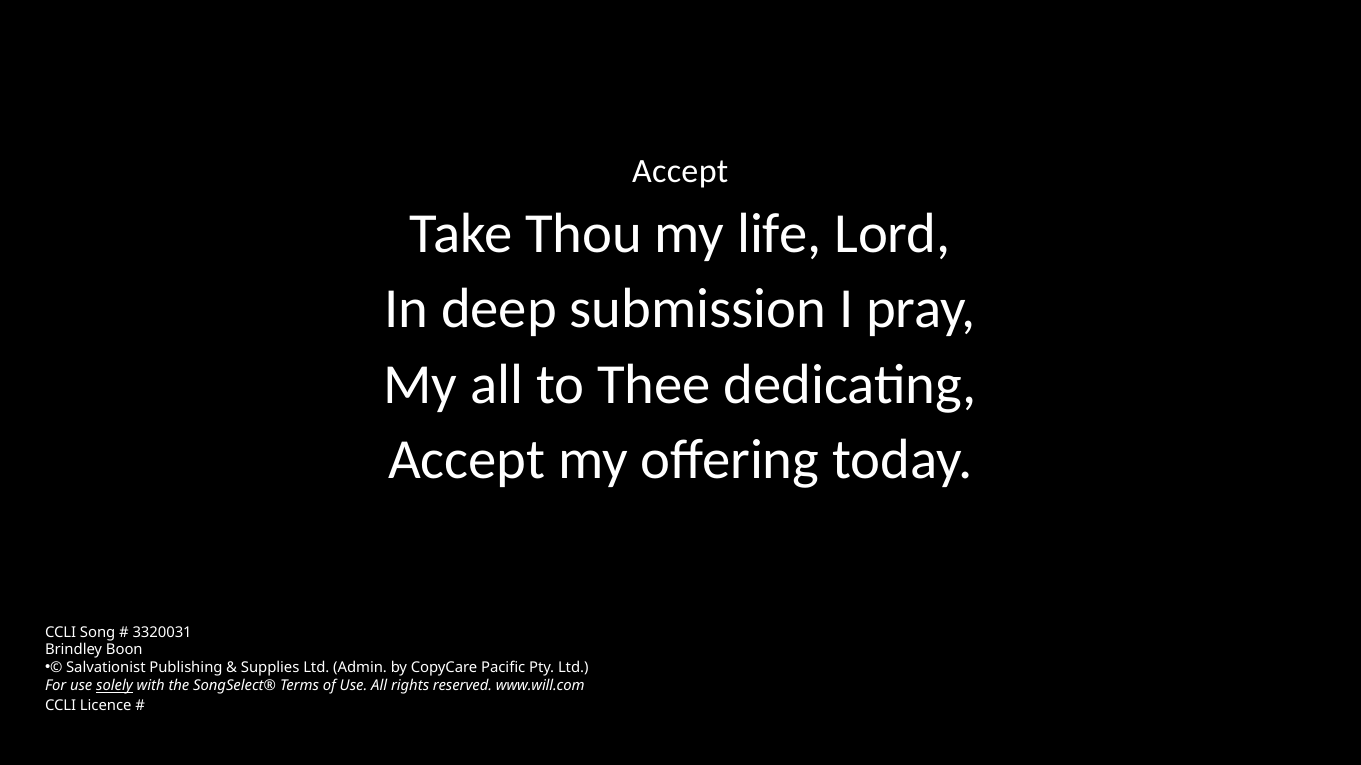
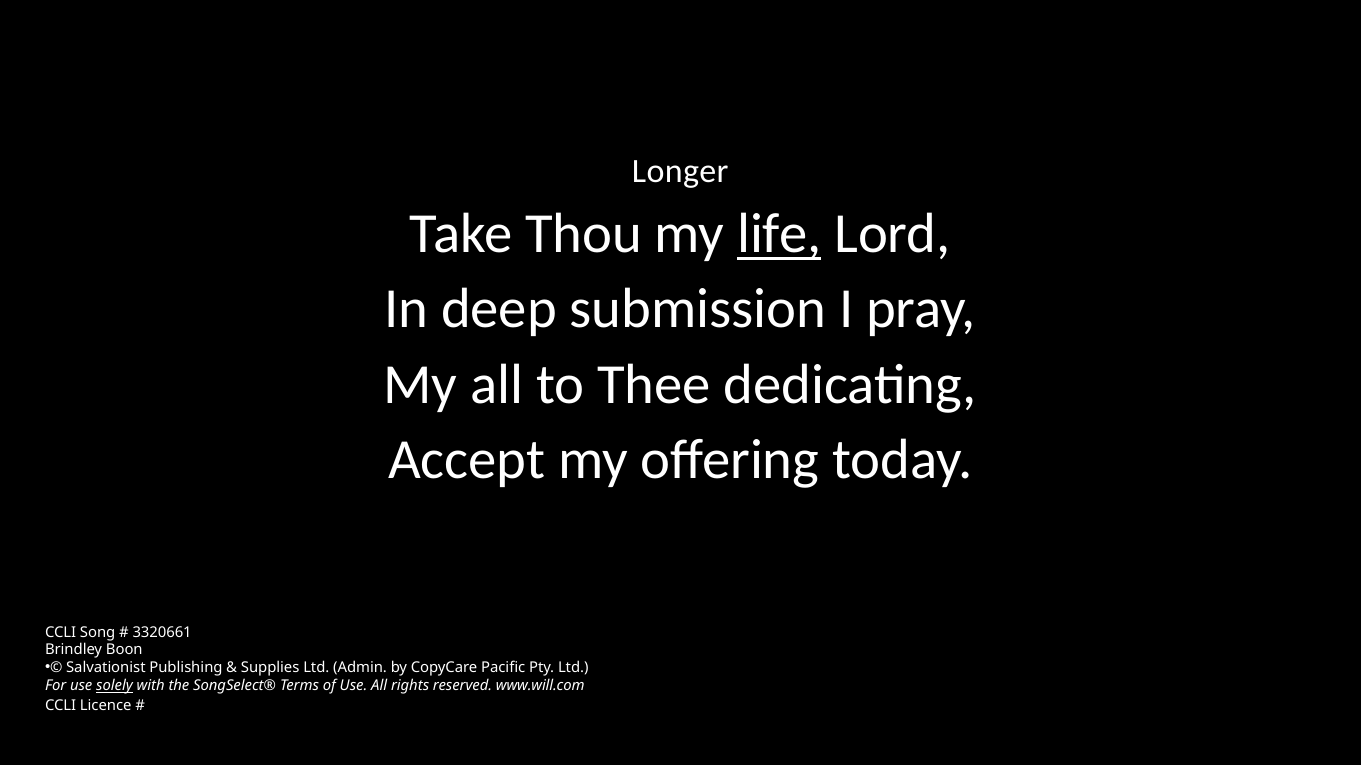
Accept: Accept -> Longer (680, 171)
life underline: none -> present (780, 234)
3320031: 3320031 -> 3320661 (162, 633)
